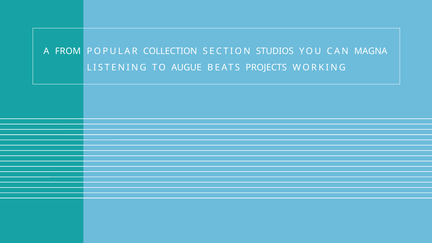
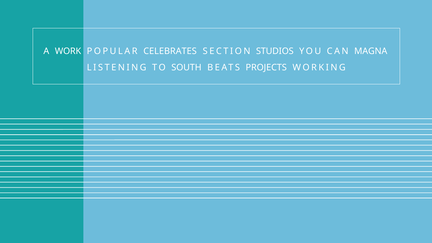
FROM: FROM -> WORK (68, 51)
COLLECTION: COLLECTION -> CELEBRATES (170, 51)
AUGUE: AUGUE -> SOUTH (186, 67)
